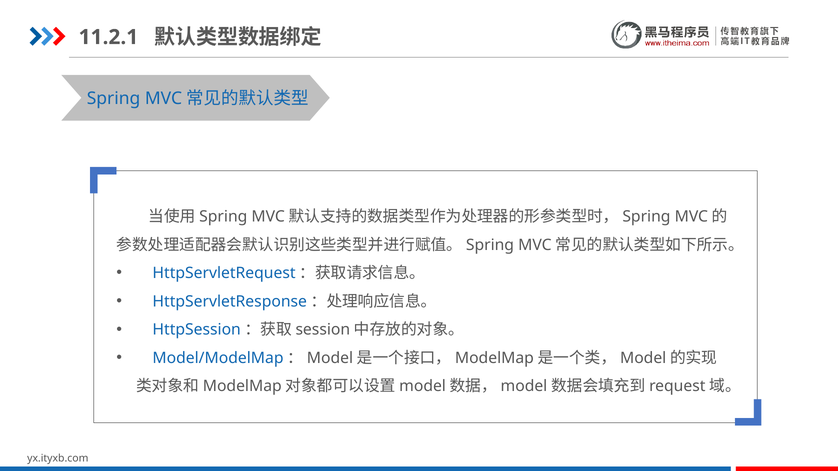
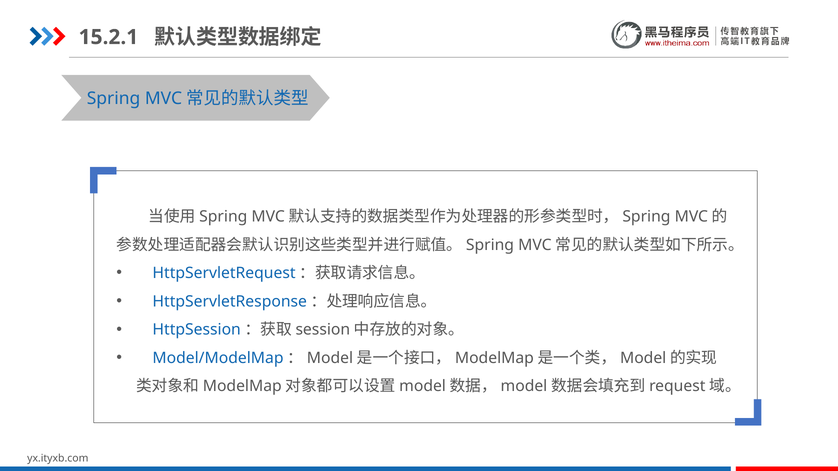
11.2.1: 11.2.1 -> 15.2.1 (108, 37)
